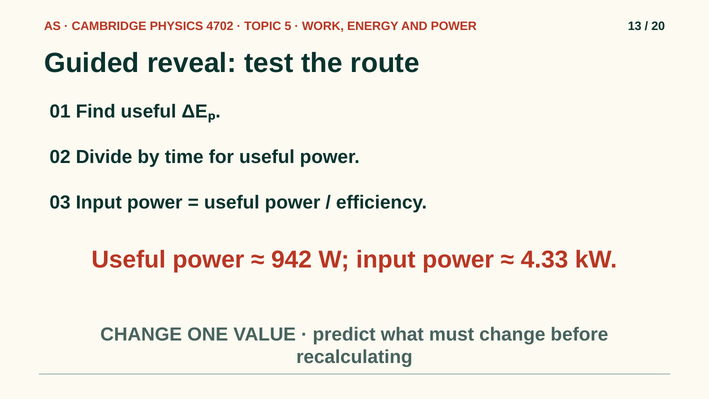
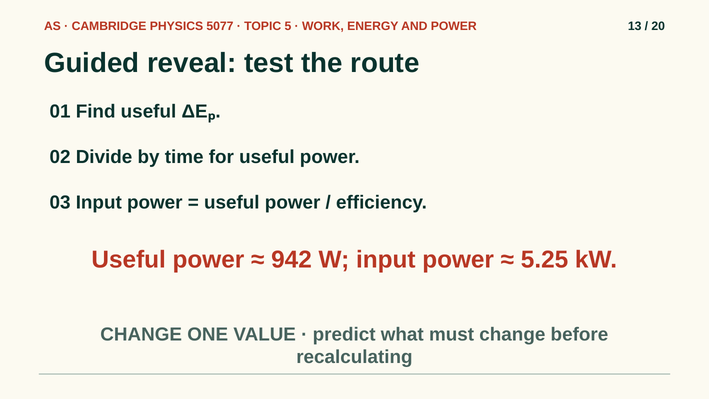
4702: 4702 -> 5077 (220, 26)
4.33: 4.33 -> 5.25 (545, 259)
